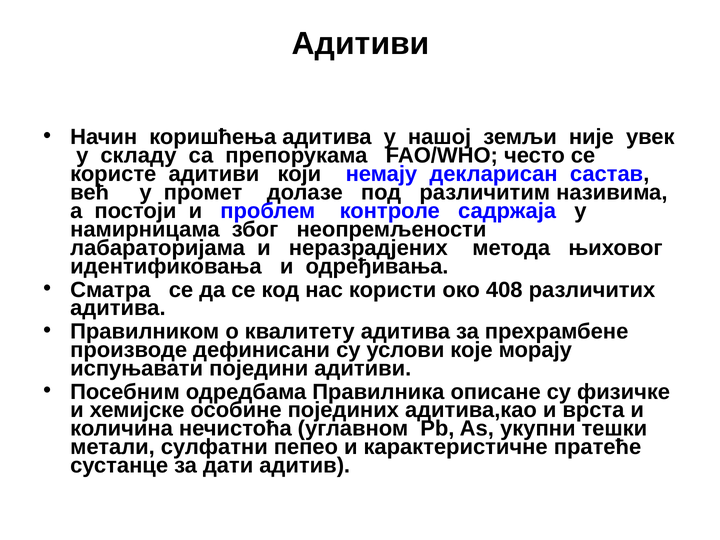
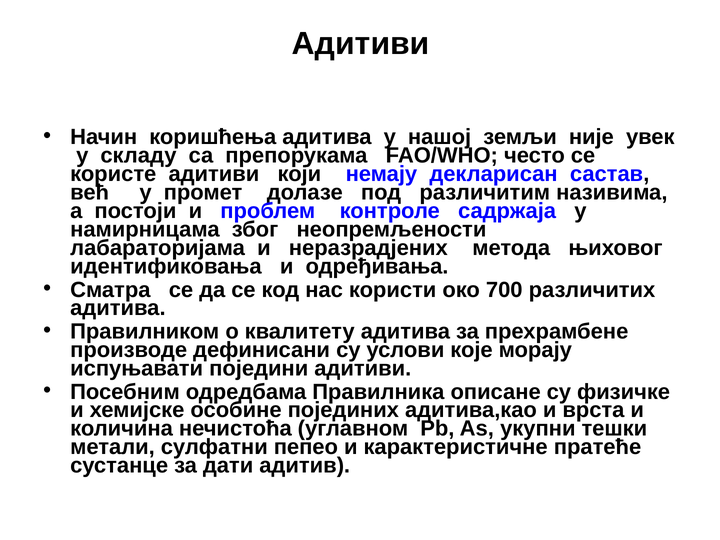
408: 408 -> 700 (504, 290)
